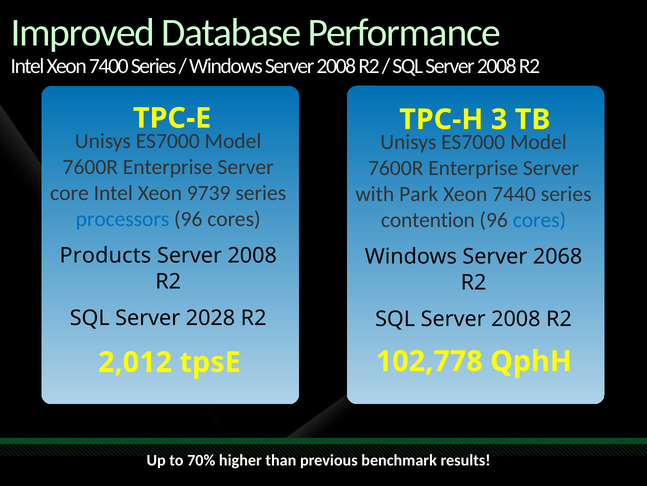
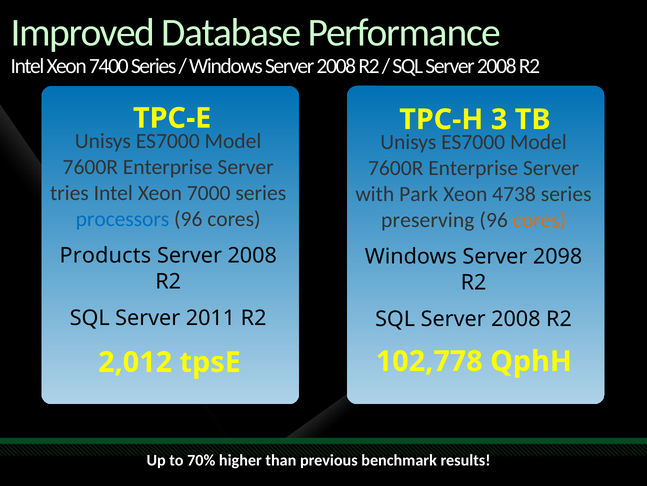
core: core -> tries (69, 193)
9739: 9739 -> 7000 (209, 193)
7440: 7440 -> 4738 (514, 194)
contention: contention -> preserving (428, 220)
cores colour: blue -> orange (539, 220)
2068: 2068 -> 2098 (558, 256)
2028: 2028 -> 2011 (210, 318)
